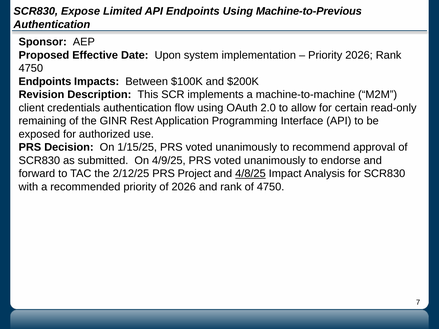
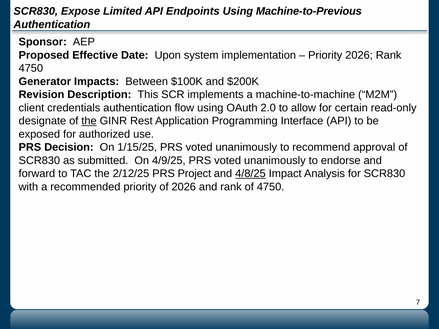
Endpoints: Endpoints -> Generator (45, 82)
remaining: remaining -> designate (42, 121)
the underline: none -> present (89, 121)
